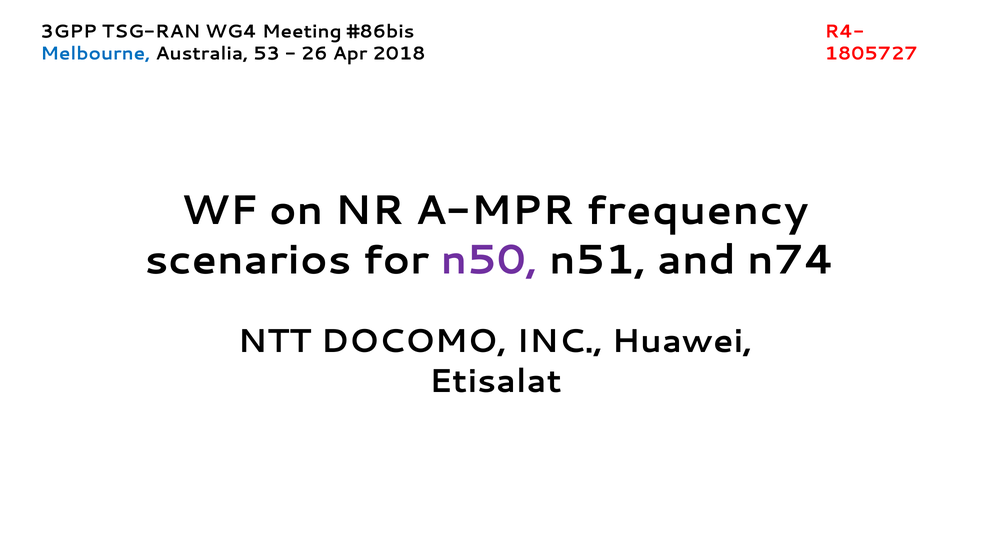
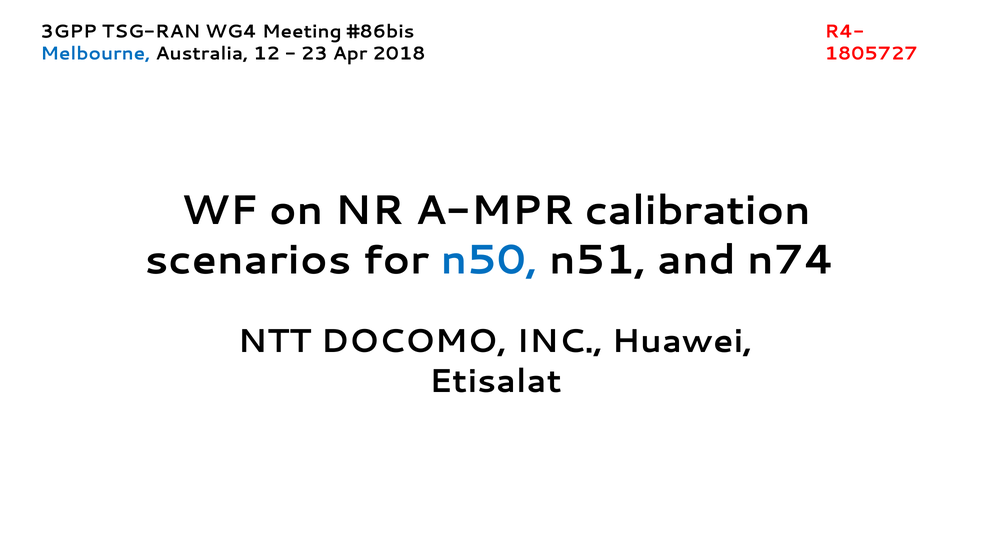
53: 53 -> 12 (267, 54)
26: 26 -> 23 (314, 54)
frequency: frequency -> calibration (698, 211)
n50 colour: purple -> blue (489, 261)
